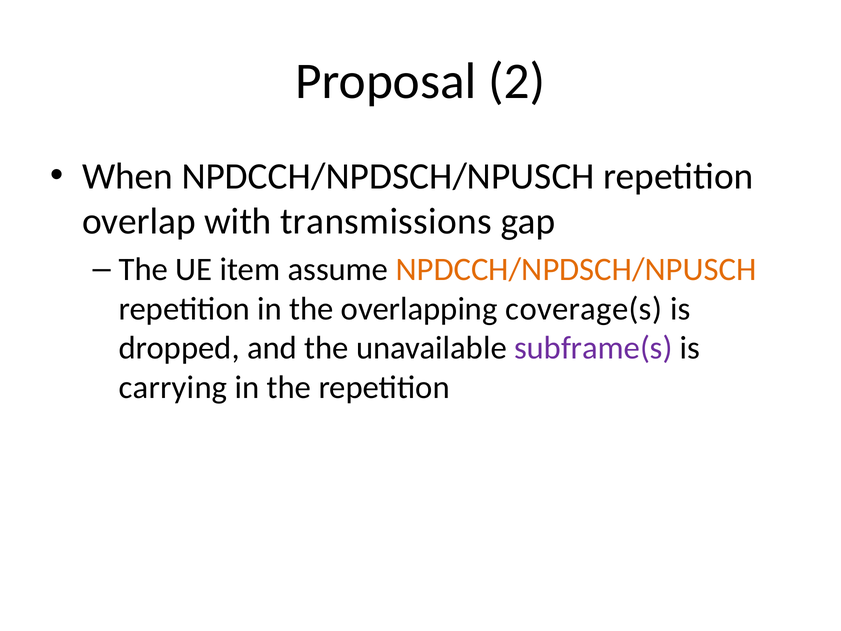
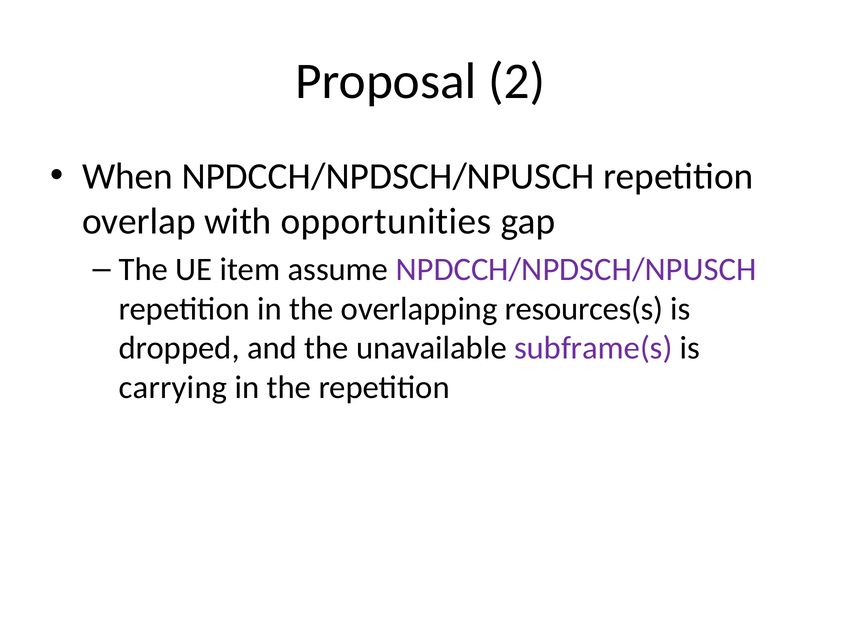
transmissions: transmissions -> opportunities (386, 221)
NPDCCH/NPDSCH/NPUSCH colour: orange -> purple (576, 270)
coverage(s: coverage(s -> resources(s (584, 309)
